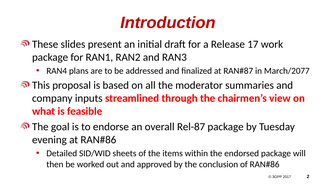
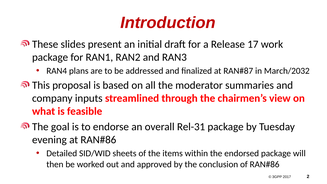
March/2077: March/2077 -> March/2032 (287, 71)
Rel-87: Rel-87 -> Rel-31 (191, 127)
